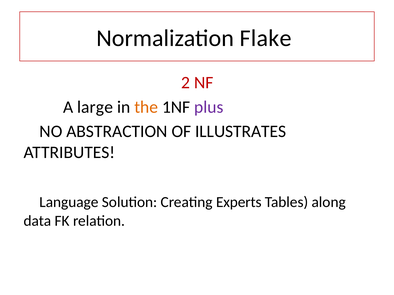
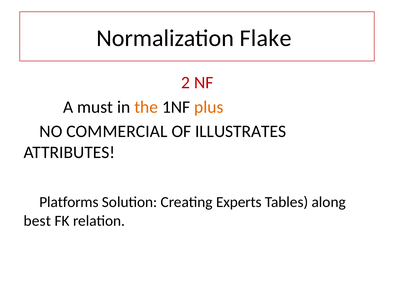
large: large -> must (95, 107)
plus colour: purple -> orange (209, 107)
ABSTRACTION: ABSTRACTION -> COMMERCIAL (117, 132)
Language: Language -> Platforms (69, 202)
data: data -> best (37, 221)
